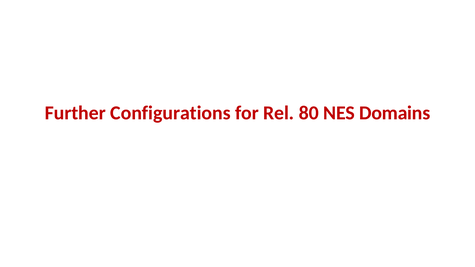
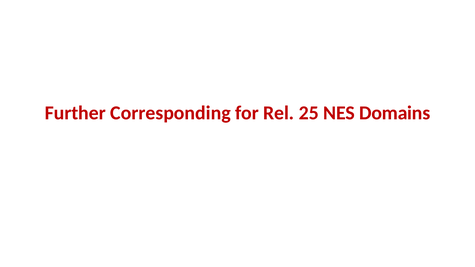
Configurations: Configurations -> Corresponding (171, 113)
80: 80 -> 25 (309, 113)
